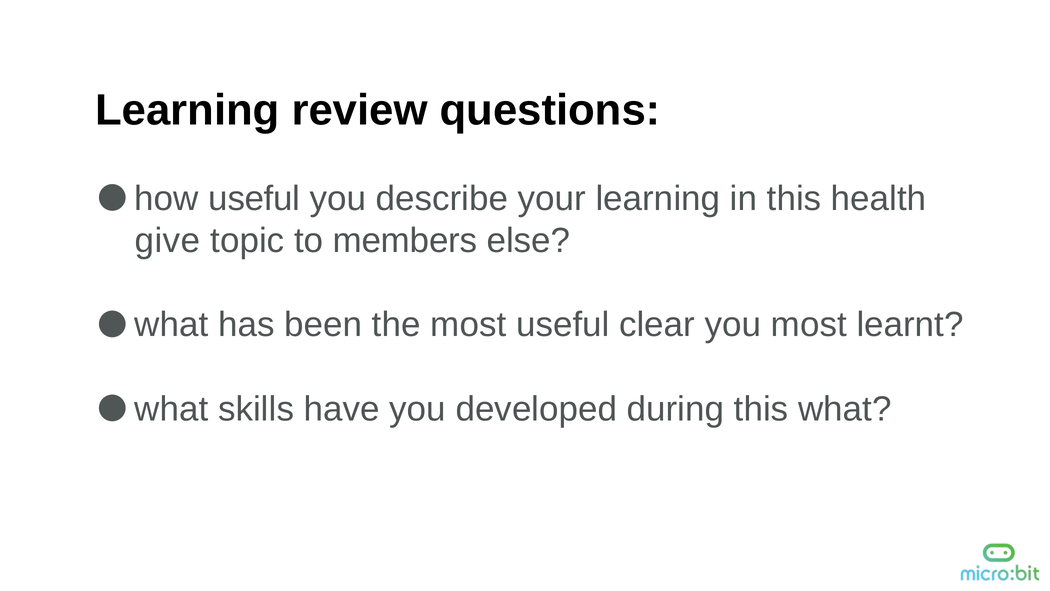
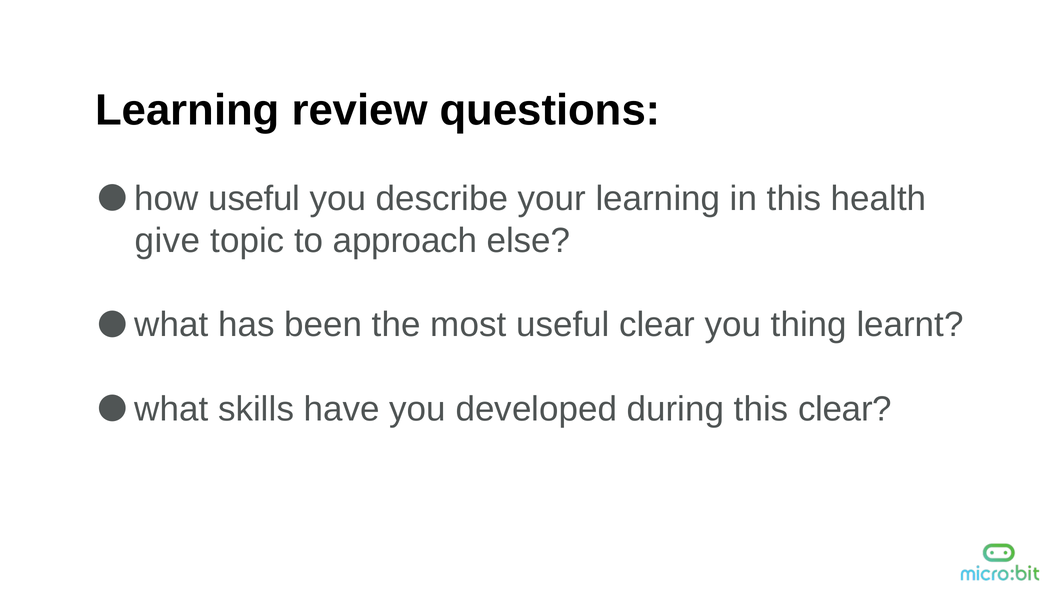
members: members -> approach (405, 241)
you most: most -> thing (809, 325)
this what: what -> clear (845, 409)
